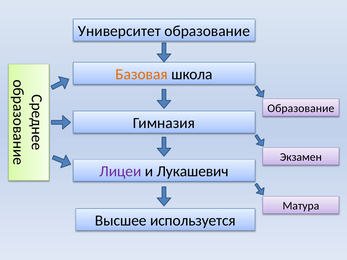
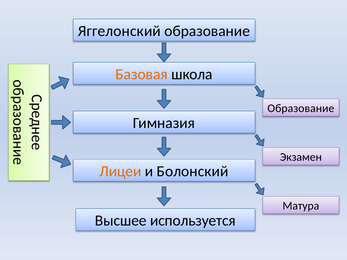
Университет: Университет -> Яггелонский (119, 31)
Лицеи colour: purple -> orange (120, 172)
Лукашевич: Лукашевич -> Болонский (193, 172)
